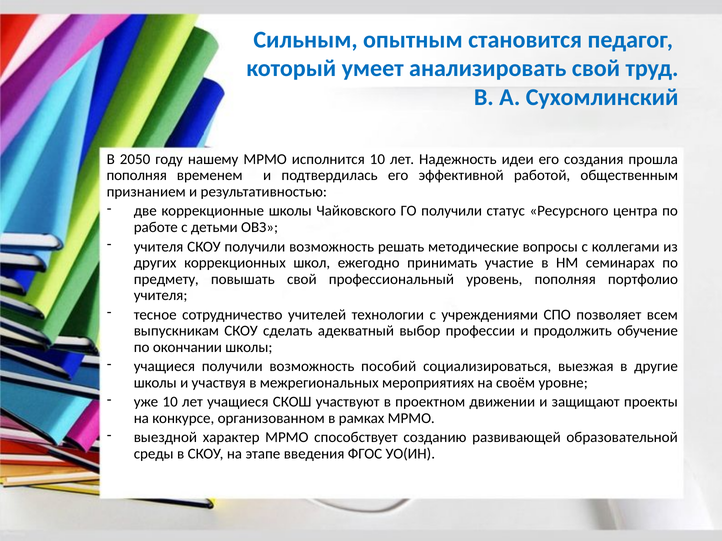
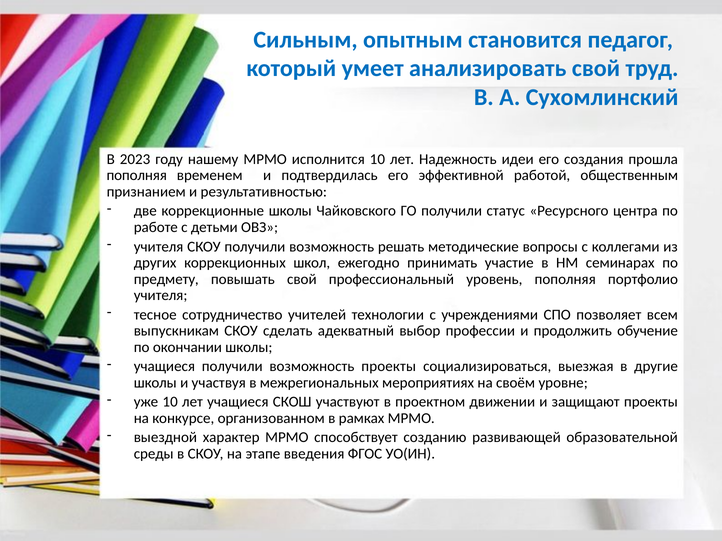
2050: 2050 -> 2023 (135, 159)
возможность пособий: пособий -> проекты (389, 367)
